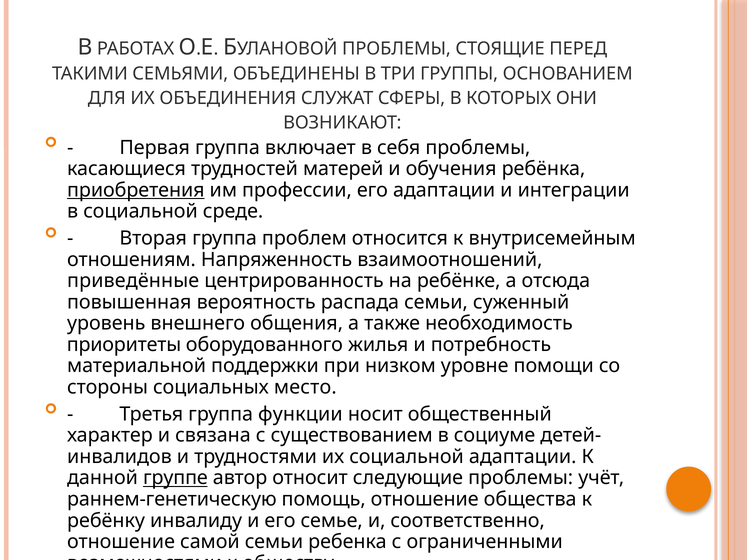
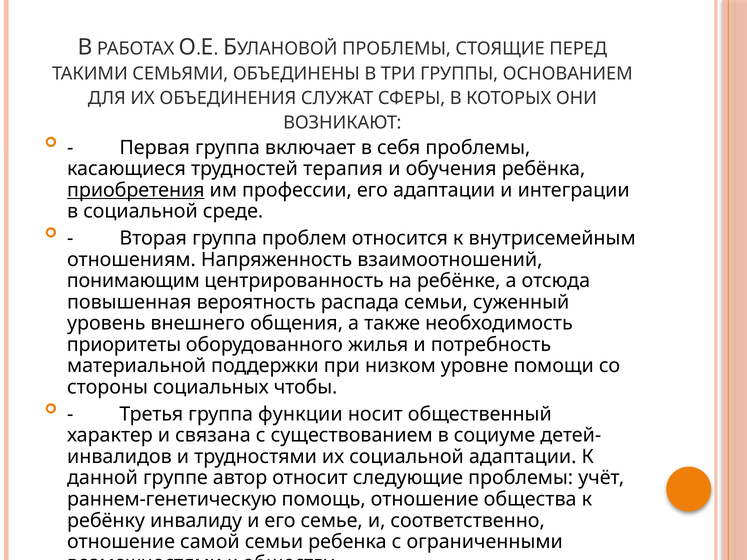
матерей: матерей -> терапия (343, 169)
приведённые: приведённые -> понимающим (133, 281)
место: место -> чтобы (306, 387)
группе underline: present -> none (175, 478)
